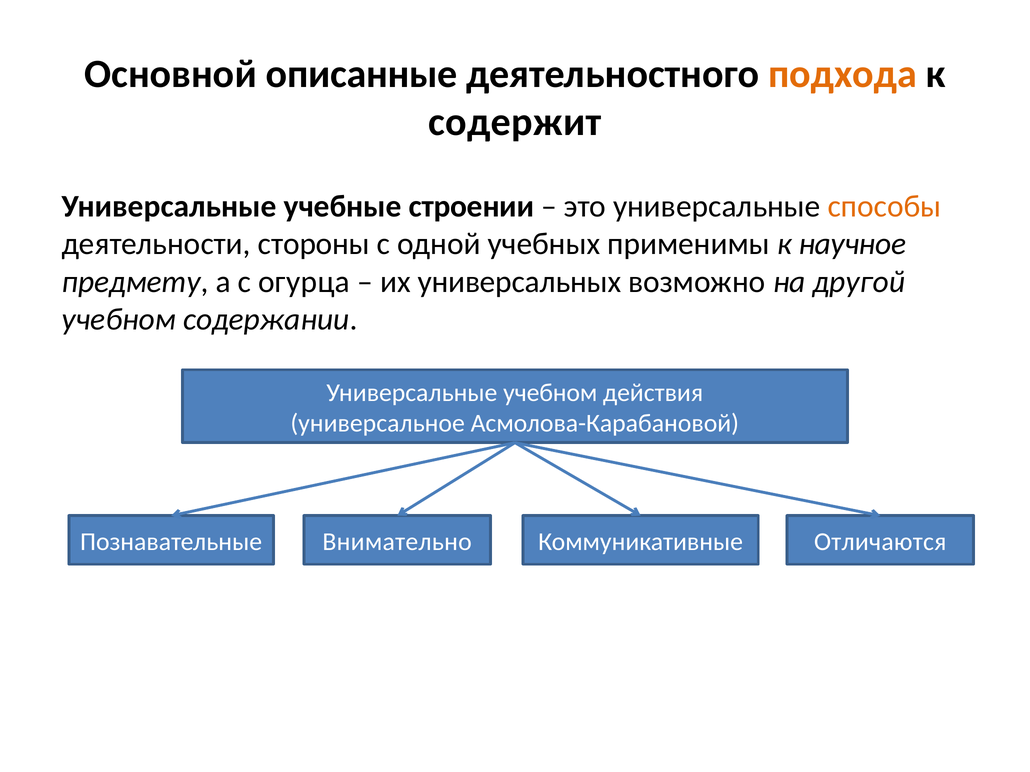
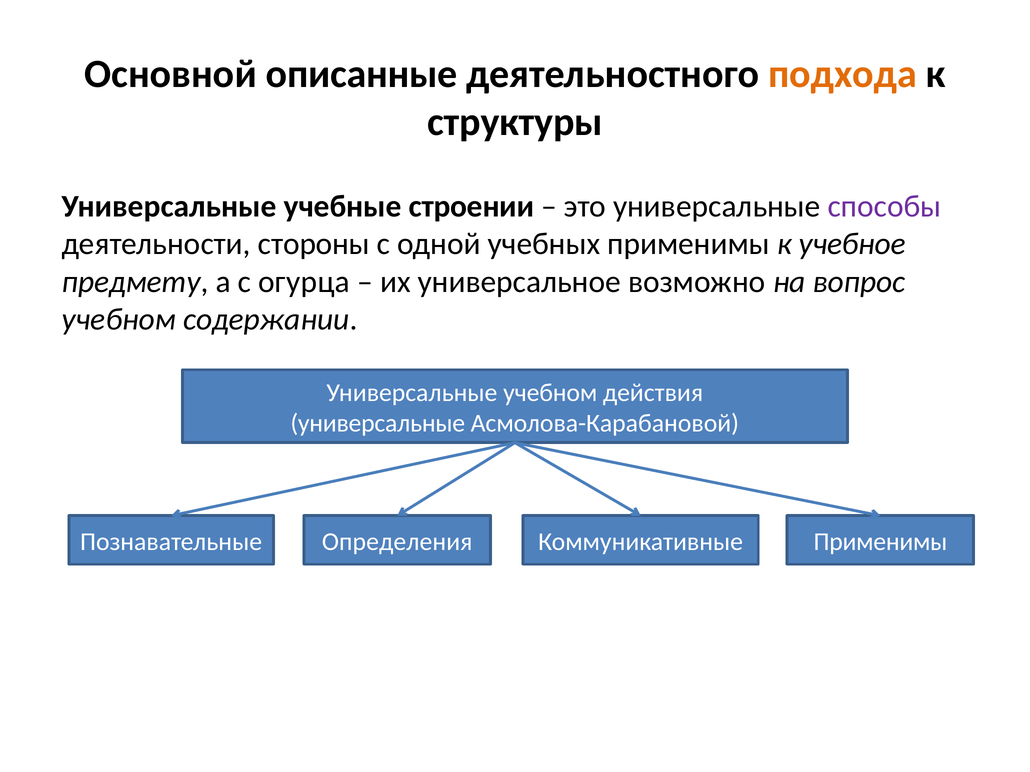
содержит: содержит -> структуры (515, 122)
способы colour: orange -> purple (885, 206)
научное: научное -> учебное (852, 244)
универсальных: универсальных -> универсальное (519, 282)
другой: другой -> вопрос (859, 282)
универсальное: универсальное -> универсальные (378, 424)
Внимательно: Внимательно -> Определения (397, 542)
Коммуникативные Отличаются: Отличаются -> Применимы (880, 542)
